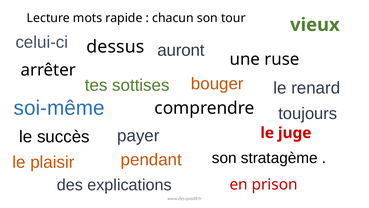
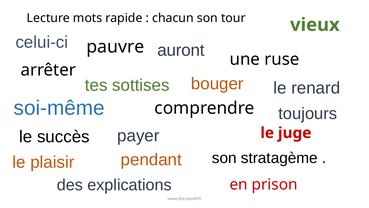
dessus: dessus -> pauvre (115, 47)
